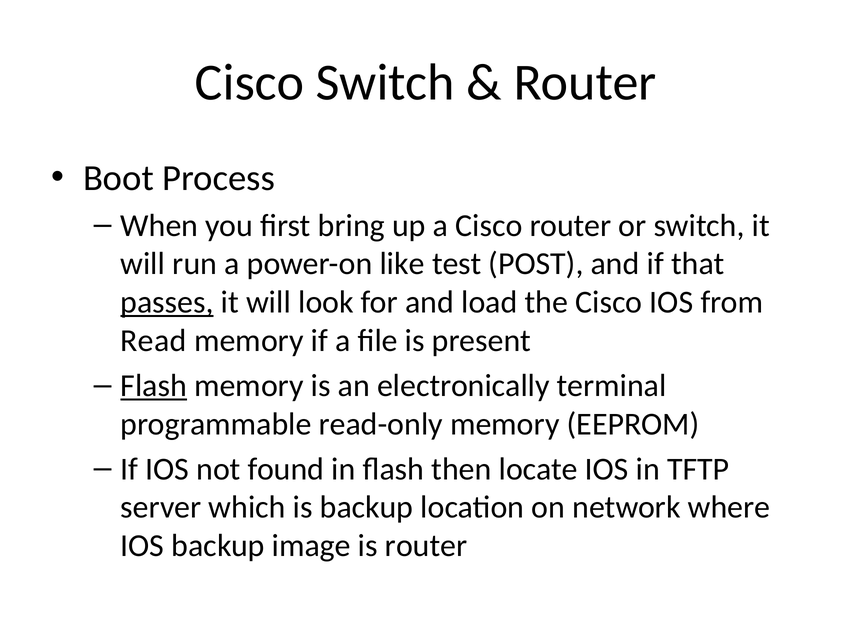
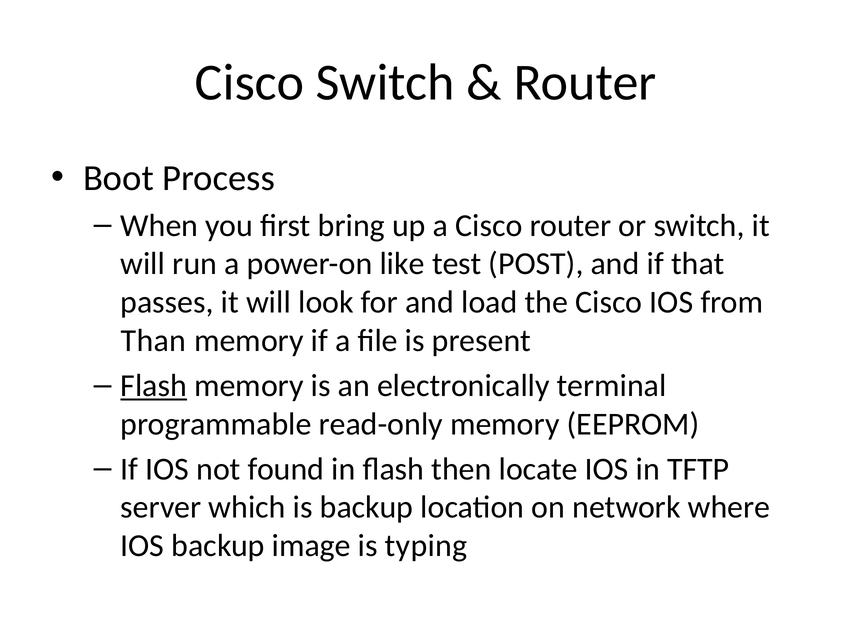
passes underline: present -> none (167, 302)
Read: Read -> Than (153, 341)
is router: router -> typing (426, 546)
